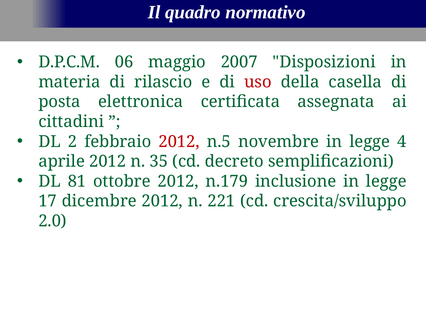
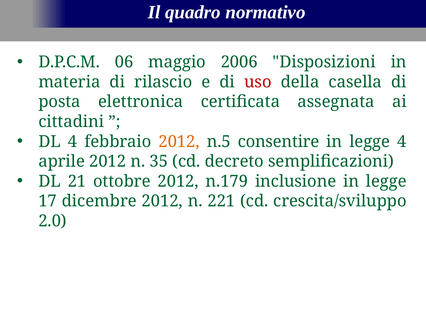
2007: 2007 -> 2006 (239, 62)
DL 2: 2 -> 4 (73, 142)
2012 colour: red -> orange (179, 142)
novembre: novembre -> consentire (279, 142)
81: 81 -> 21 (77, 182)
